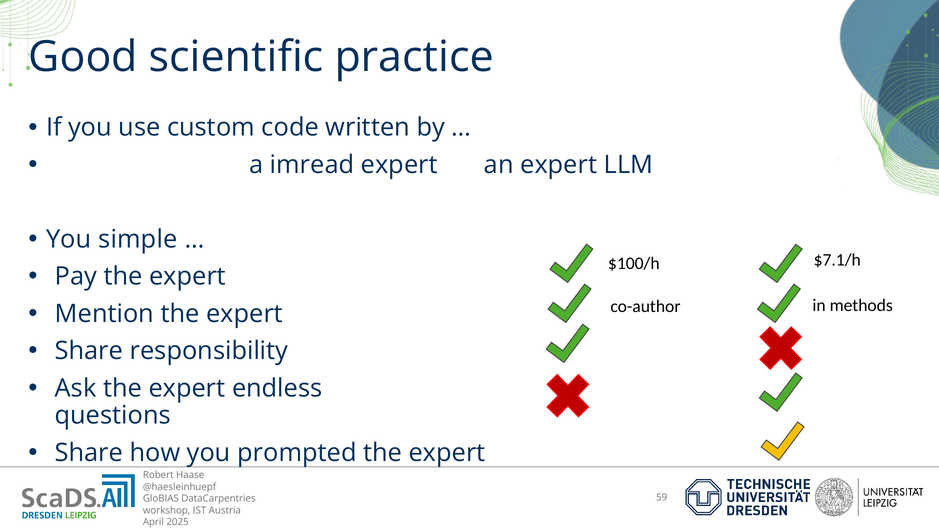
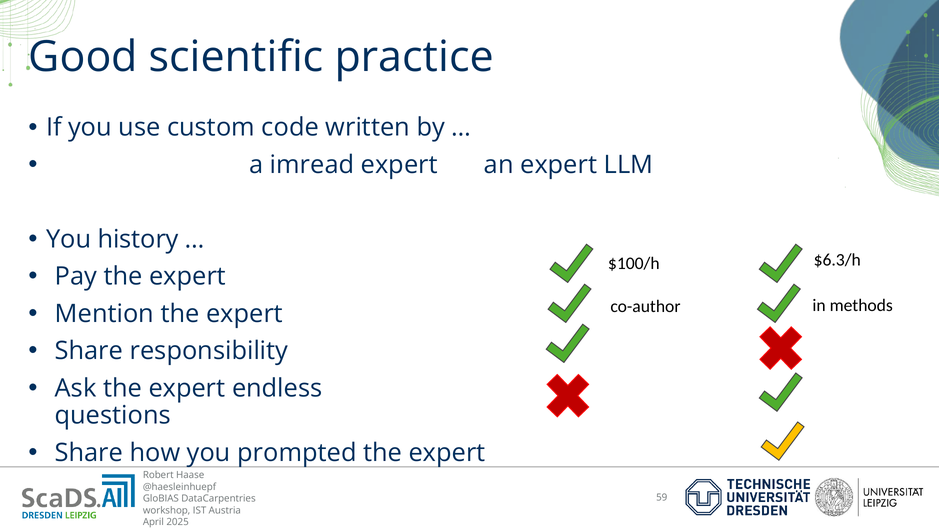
simple: simple -> history (138, 239)
$7.1/h: $7.1/h -> $6.3/h (837, 260)
